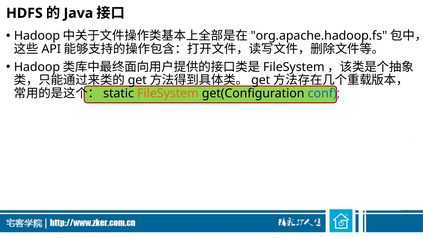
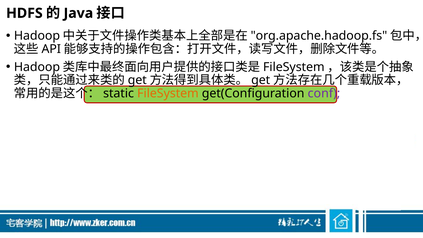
conf colour: blue -> purple (324, 94)
